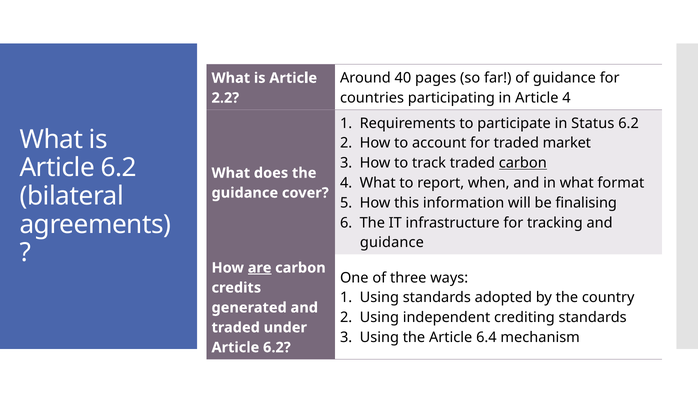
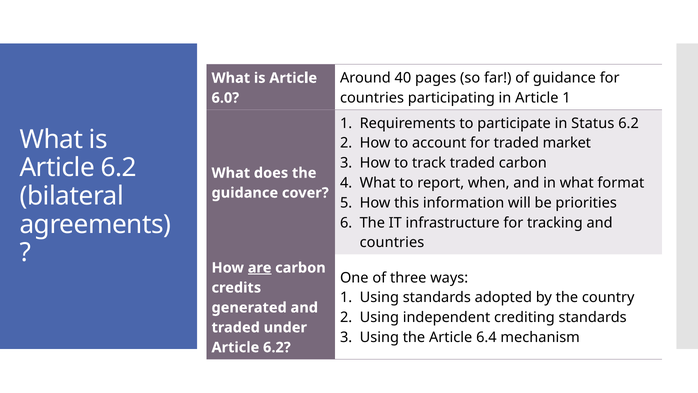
Article 4: 4 -> 1 (566, 98)
2.2: 2.2 -> 6.0 (225, 98)
carbon underline: present -> none (523, 163)
finalising: finalising -> priorities (586, 203)
guidance: guidance -> countries (392, 242)
